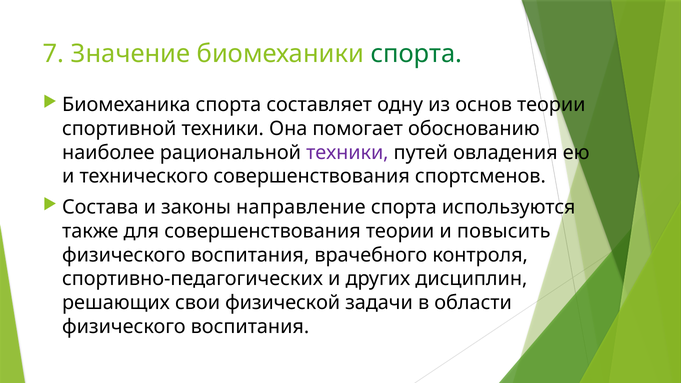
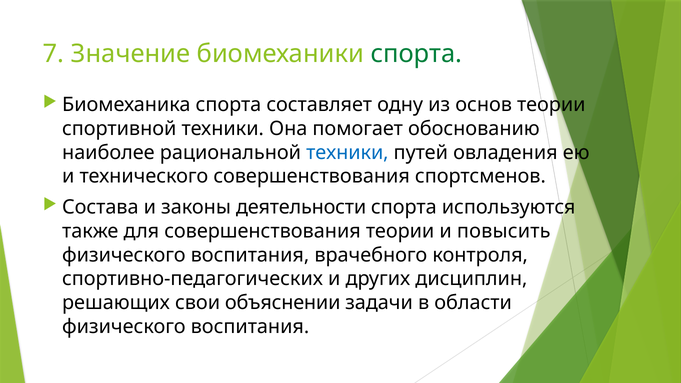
техники colour: purple -> blue (347, 152)
направление: направление -> деятельности (301, 207)
физической: физической -> объяснении (283, 303)
